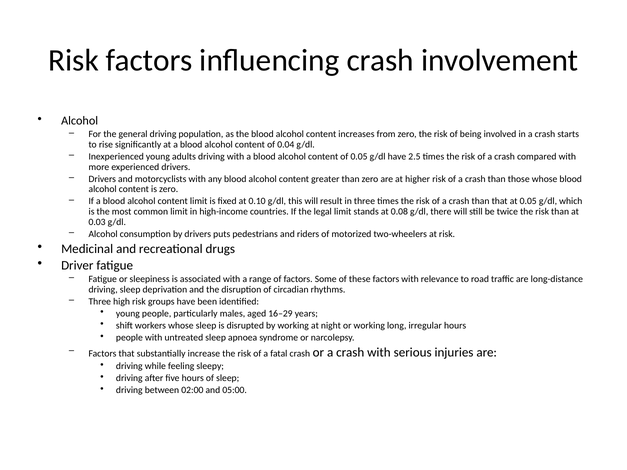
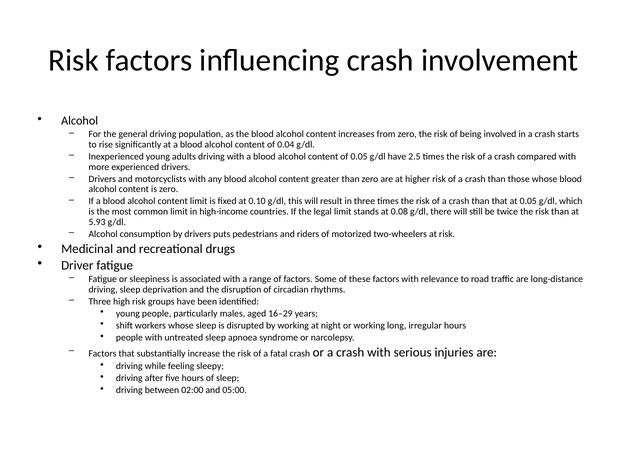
0.03: 0.03 -> 5.93 (97, 222)
